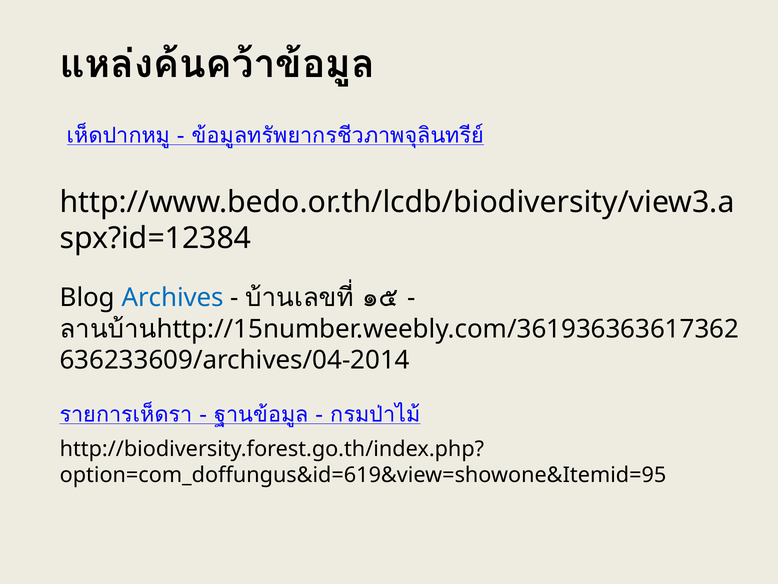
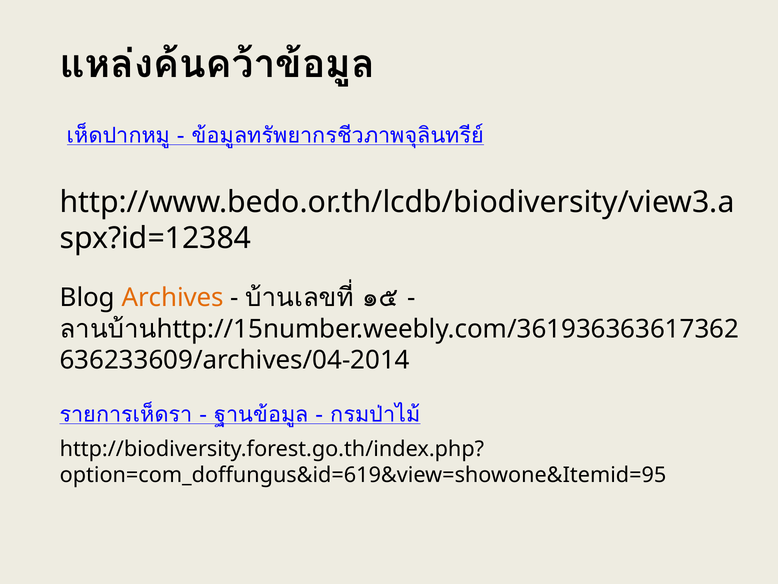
Archives colour: blue -> orange (173, 298)
